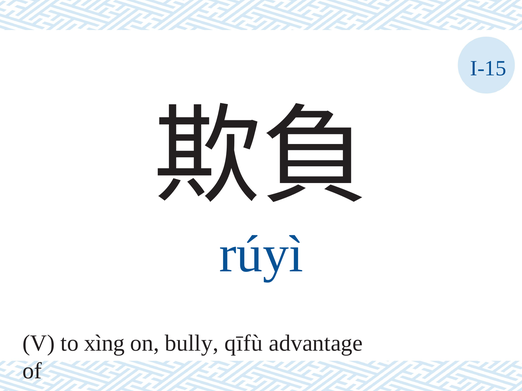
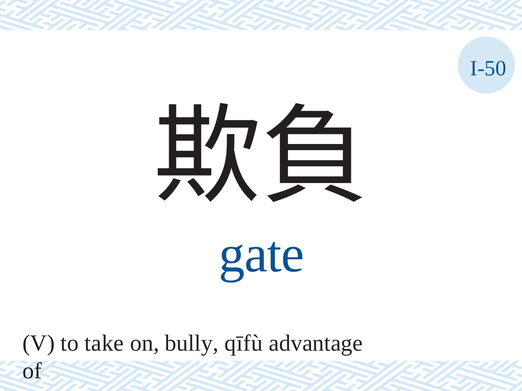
I-15: I-15 -> I-50 (488, 68)
rúyì: rúyì -> gate (262, 255)
xìng: xìng -> take (104, 343)
